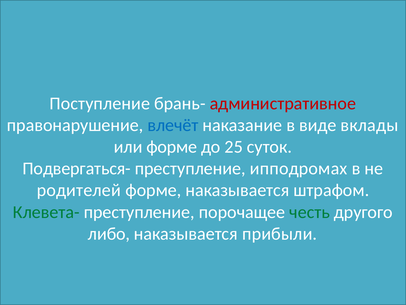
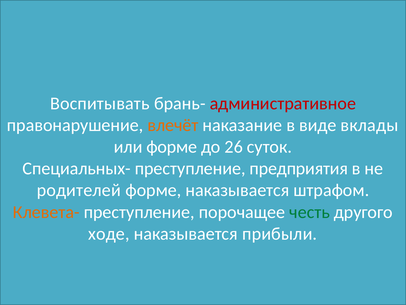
Поступление: Поступление -> Воспитывать (100, 103)
влечёт colour: blue -> orange (173, 125)
25: 25 -> 26 (234, 147)
Подвергаться-: Подвергаться- -> Специальных- (77, 168)
ипподромах: ипподромах -> предприятия (299, 168)
Клевета- colour: green -> orange (46, 212)
либо: либо -> ходе (109, 233)
